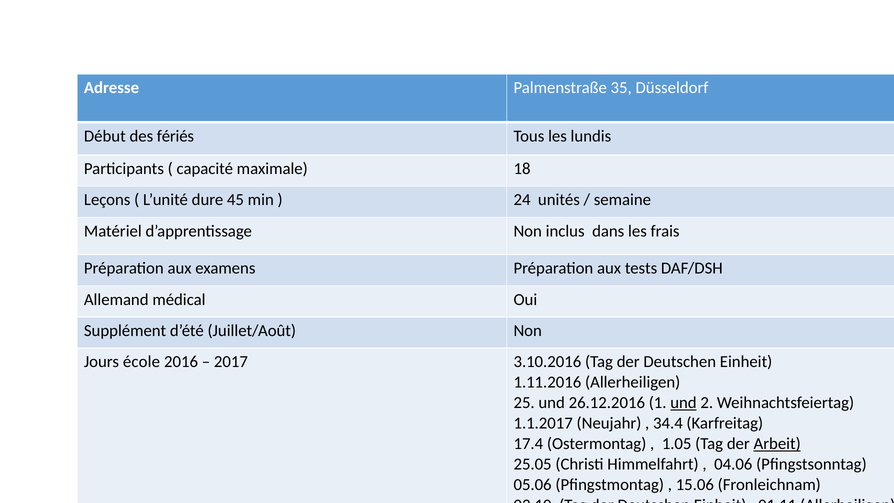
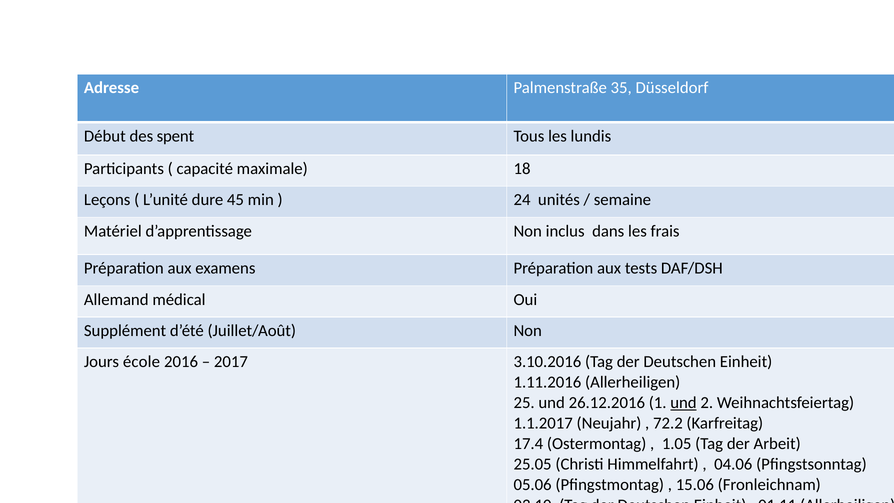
fériés: fériés -> spent (175, 136)
34.4: 34.4 -> 72.2 (668, 423)
Arbeit underline: present -> none (777, 444)
